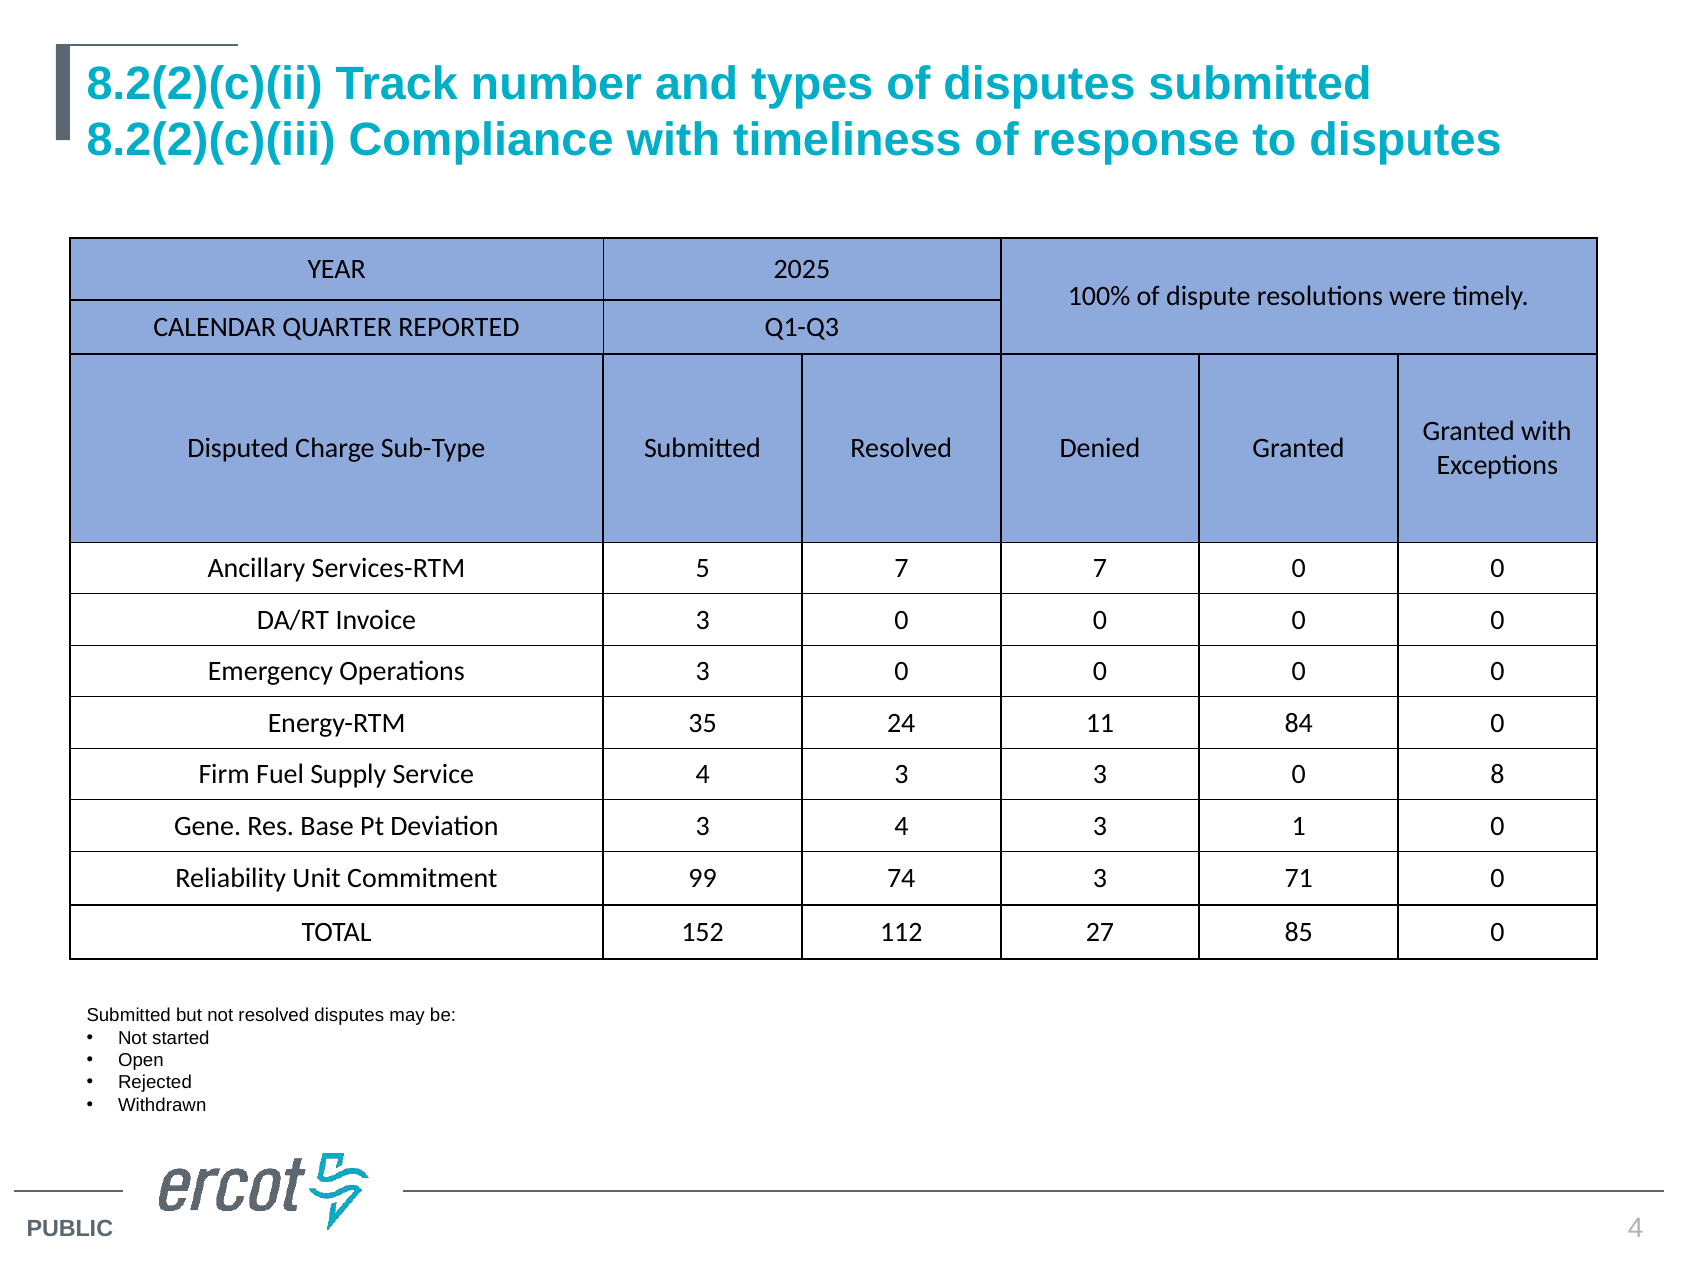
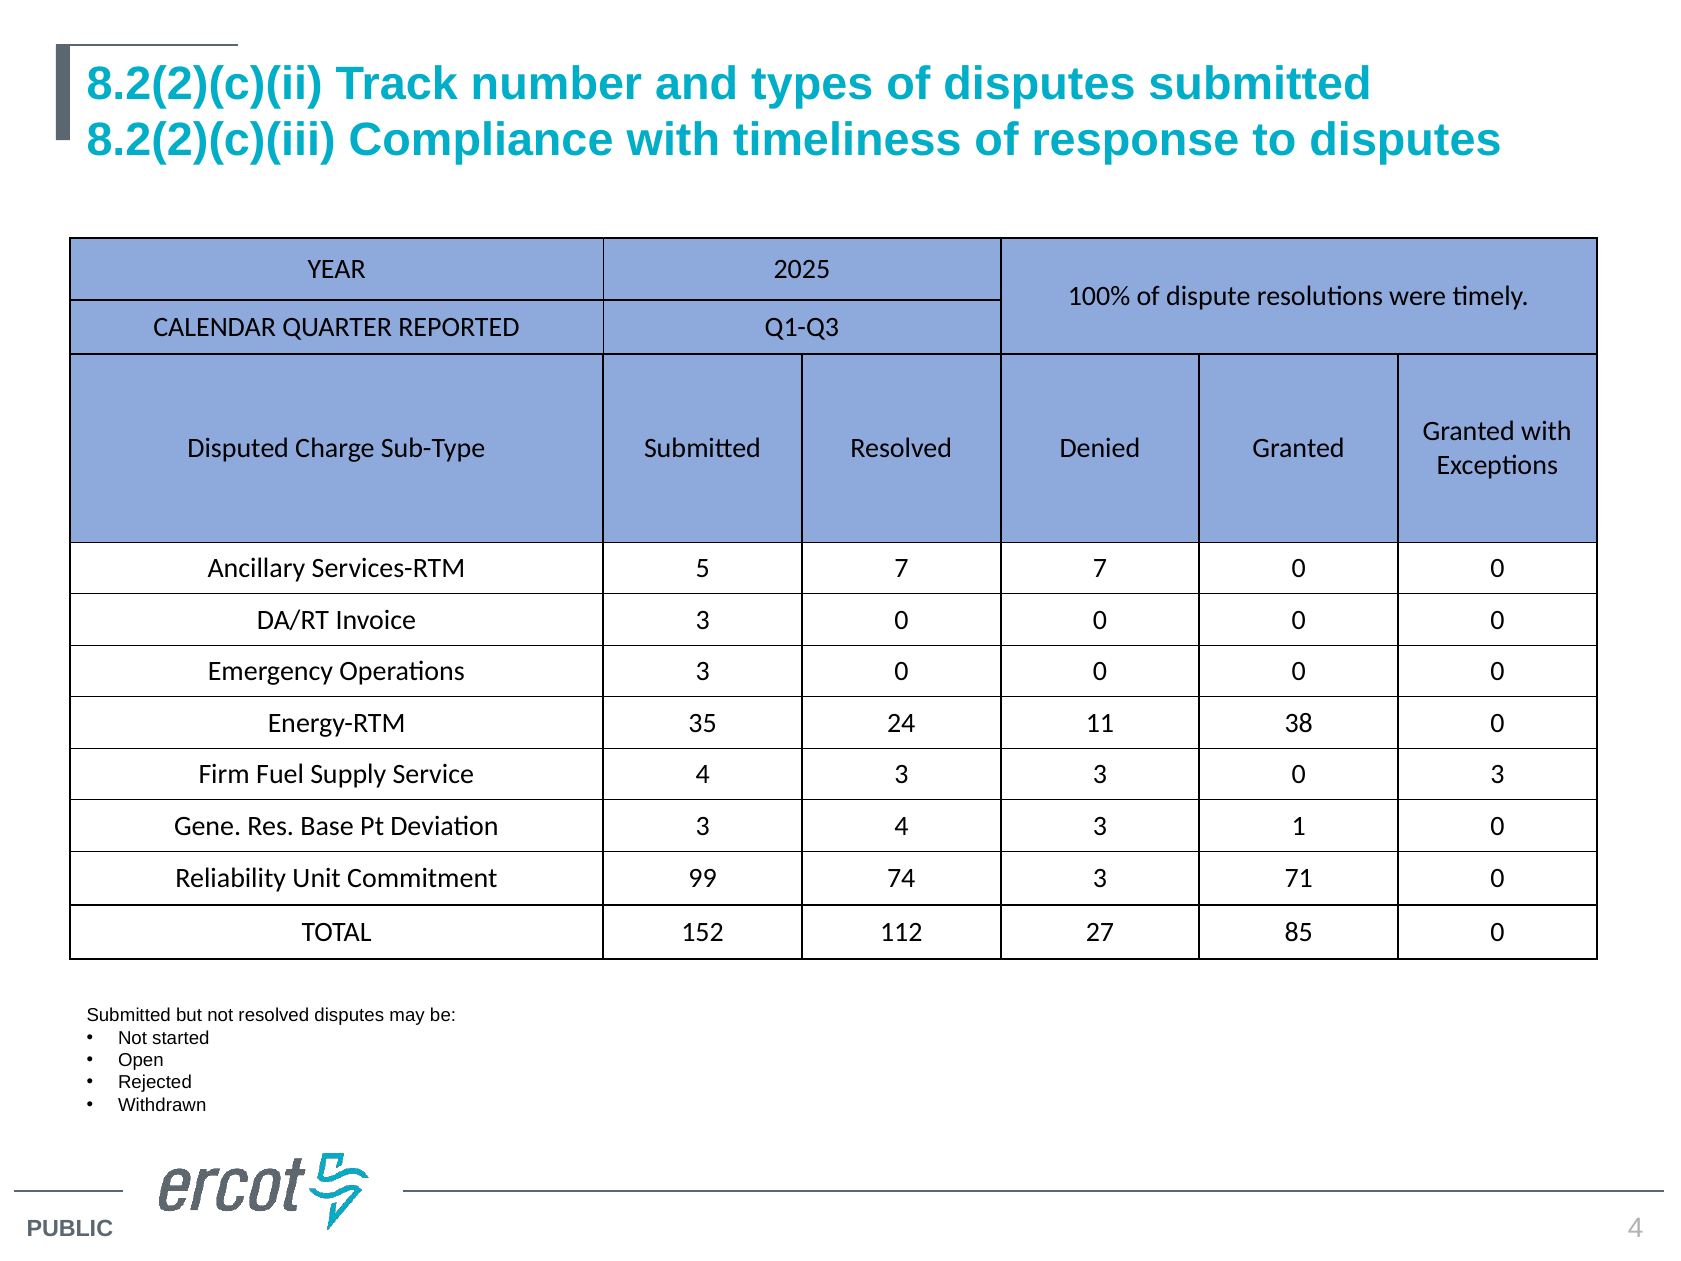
84: 84 -> 38 (1299, 723)
0 8: 8 -> 3 (1497, 774)
